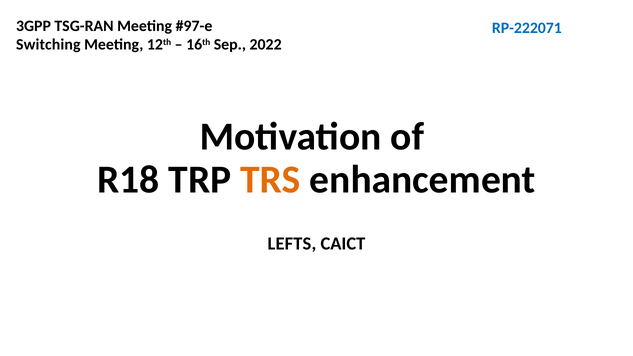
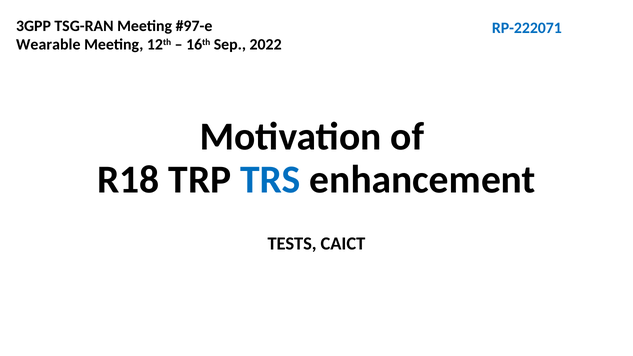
Switching: Switching -> Wearable (48, 45)
TRS colour: orange -> blue (270, 180)
LEFTS: LEFTS -> TESTS (292, 244)
